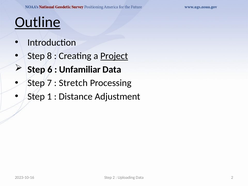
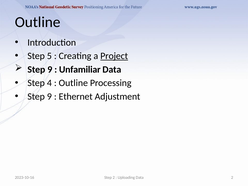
Outline underline: present -> none (38, 22)
8: 8 -> 5 (49, 56)
6: 6 -> 9 (50, 69)
7: 7 -> 4 (49, 83)
Stretch: Stretch -> Outline (73, 83)
1: 1 -> 9 (49, 96)
Distance: Distance -> Ethernet (76, 96)
